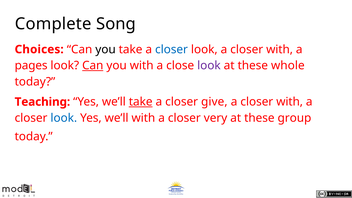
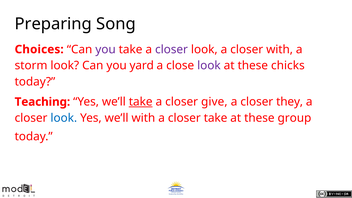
Complete: Complete -> Preparing (53, 24)
you colour: black -> purple (106, 49)
closer colour: blue -> purple (171, 49)
pages: pages -> storm (31, 66)
Can underline: present -> none (93, 66)
you with: with -> yard (142, 66)
whole: whole -> chicks (288, 66)
with: with -> they (290, 102)
closer very: very -> take (216, 118)
